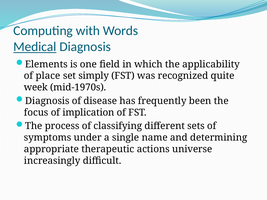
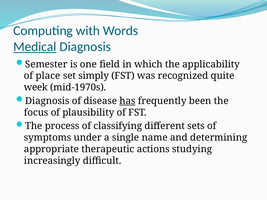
Elements: Elements -> Semester (46, 64)
has underline: none -> present (127, 101)
implication: implication -> plausibility (88, 113)
universe: universe -> studying (192, 149)
